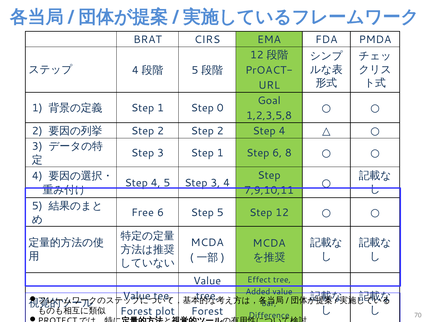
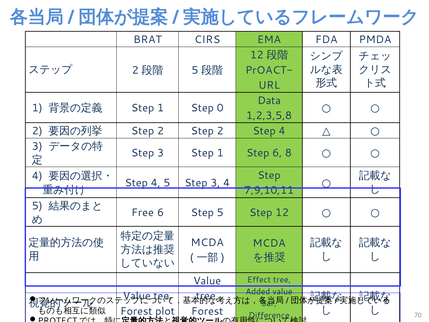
4: 4 -> 2 (135, 70)
Goal: Goal -> Data (269, 100)
